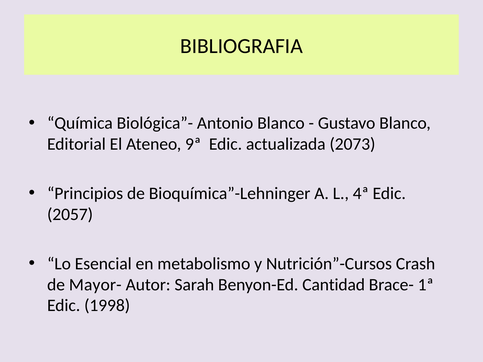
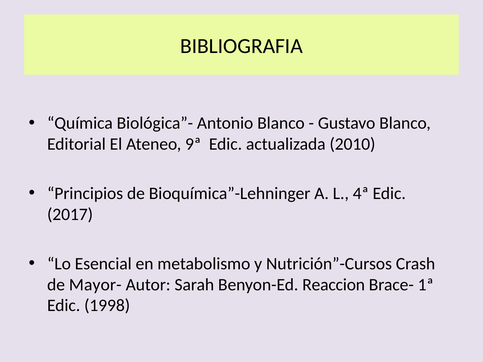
2073: 2073 -> 2010 (352, 144)
2057: 2057 -> 2017 (70, 215)
Cantidad: Cantidad -> Reaccion (334, 285)
